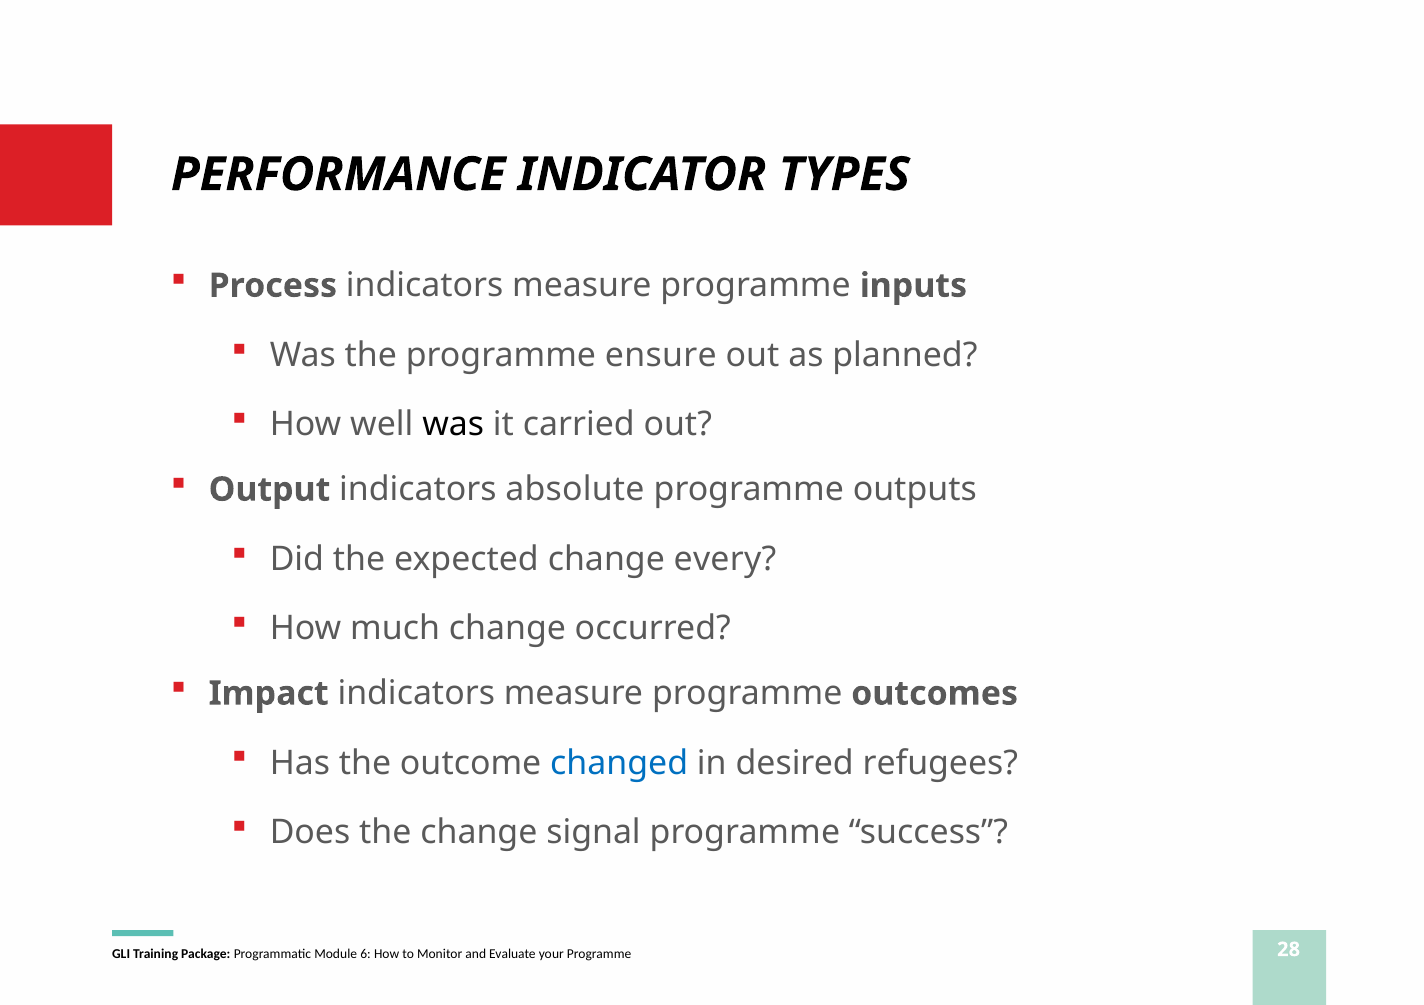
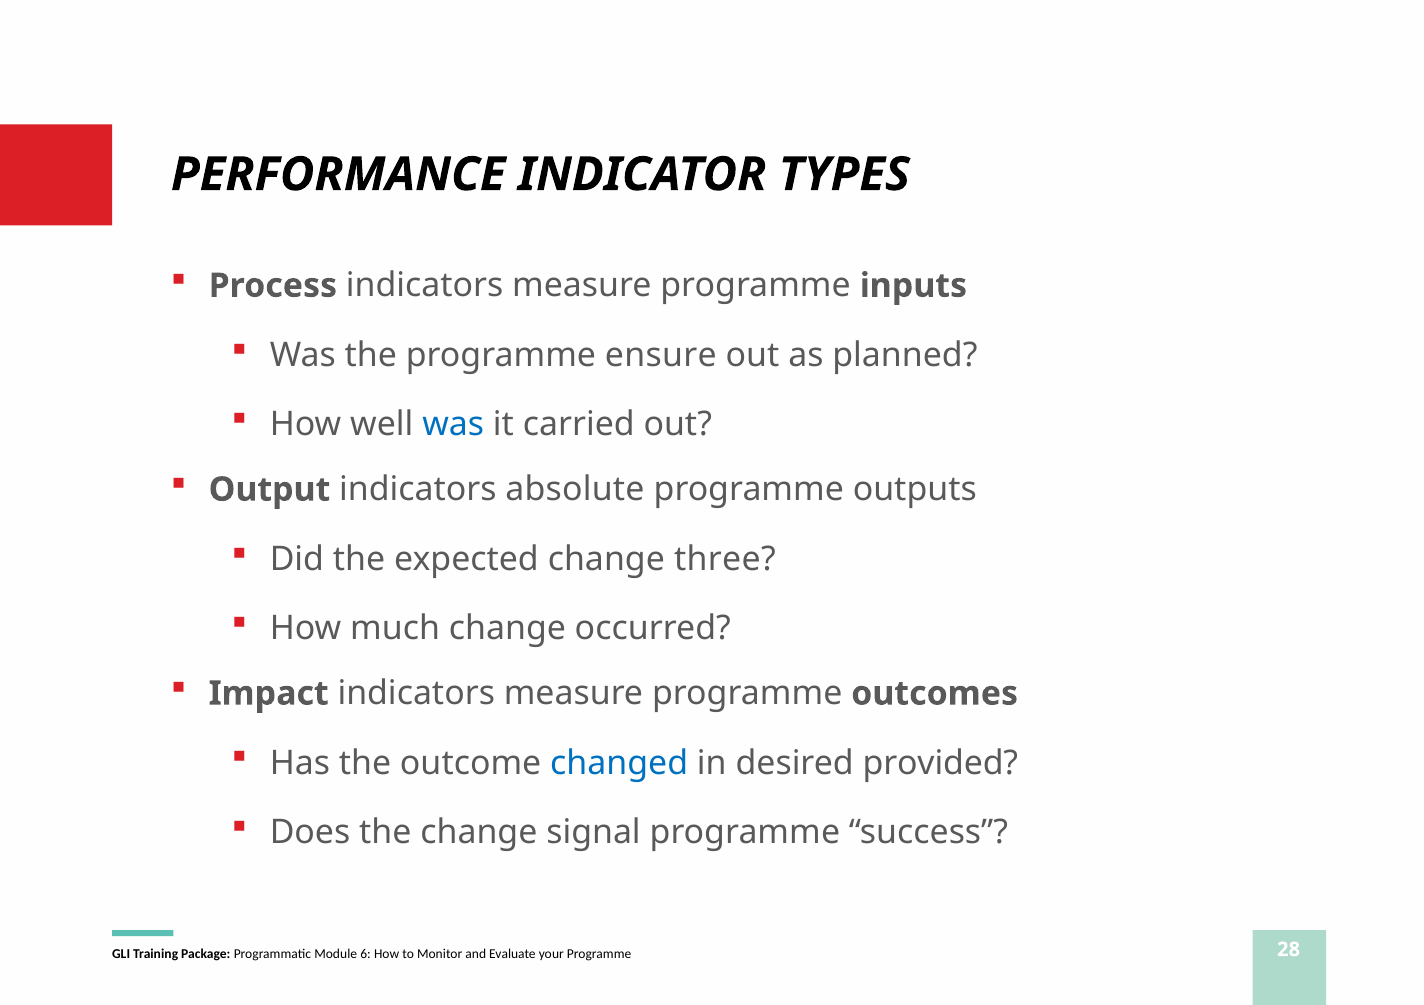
was colour: black -> blue (453, 425)
every: every -> three (725, 559)
refugees: refugees -> provided (940, 763)
